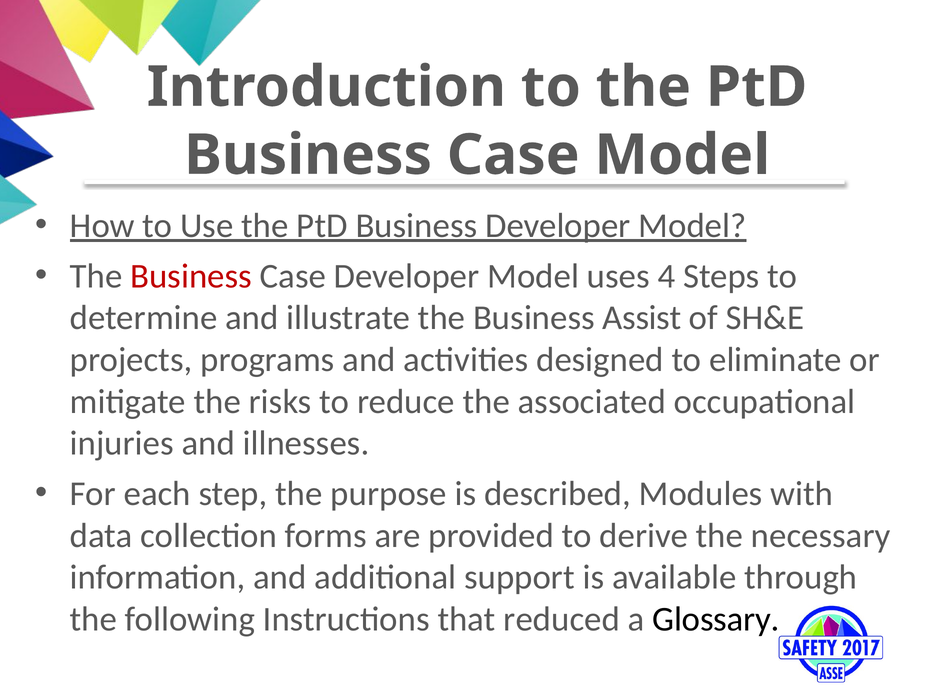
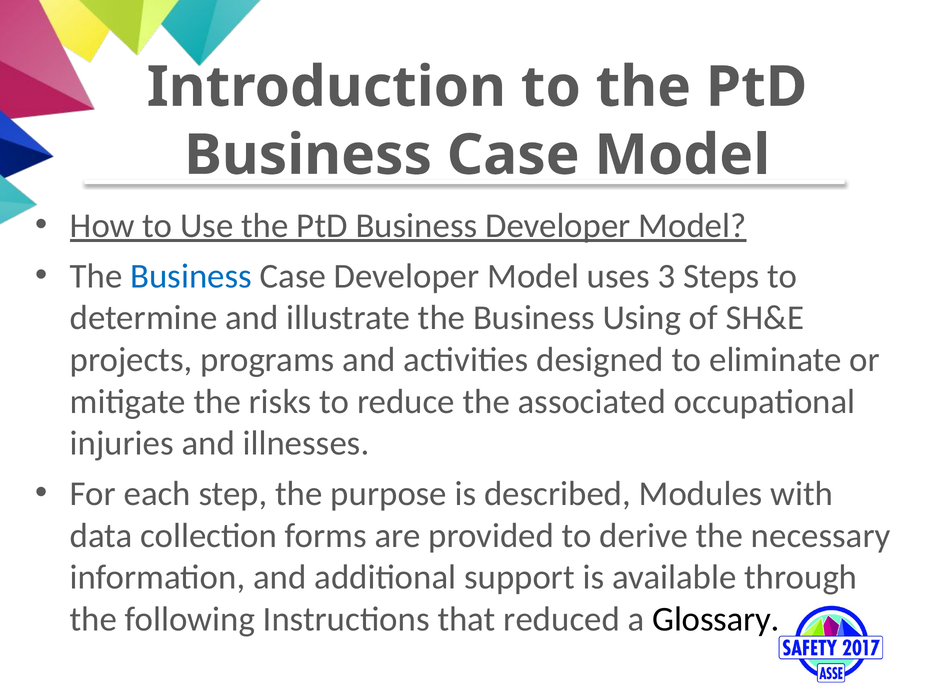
Business colour: red -> blue (191, 276)
4: 4 -> 3 (666, 276)
Assist: Assist -> Using (642, 318)
